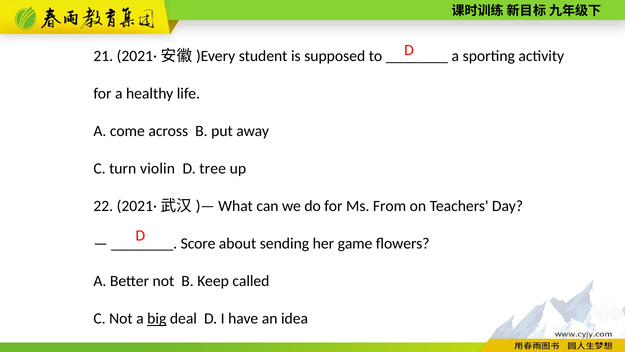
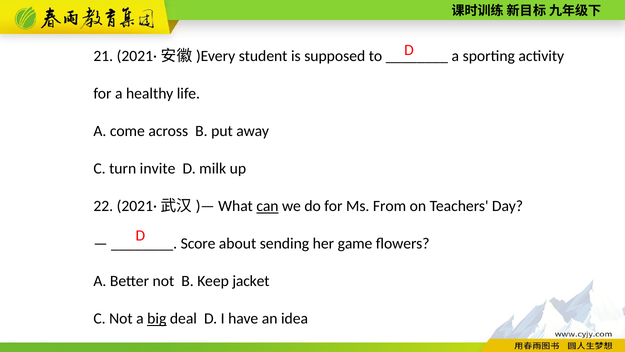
violin: violin -> invite (158, 168)
tree: tree -> milk (213, 168)
can underline: none -> present (267, 206)
called: called -> jacket (251, 281)
